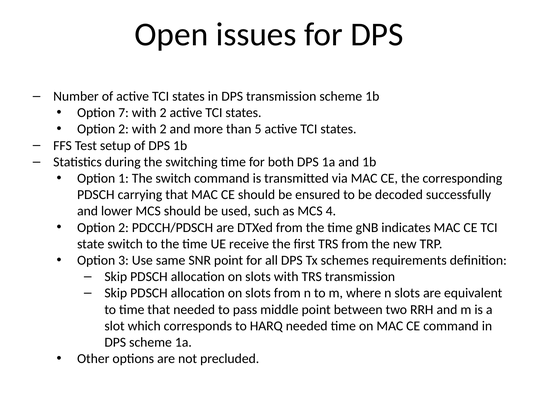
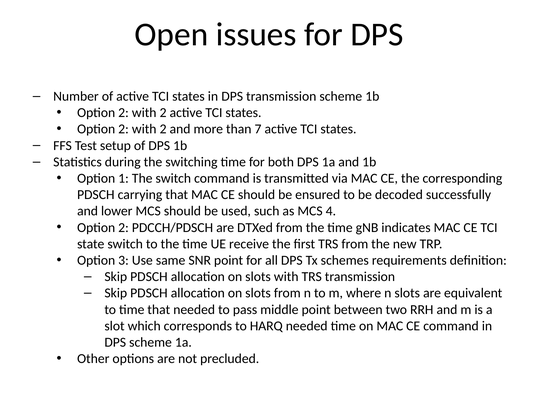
7: 7 -> 2 (124, 113)
5: 5 -> 7 (258, 129)
